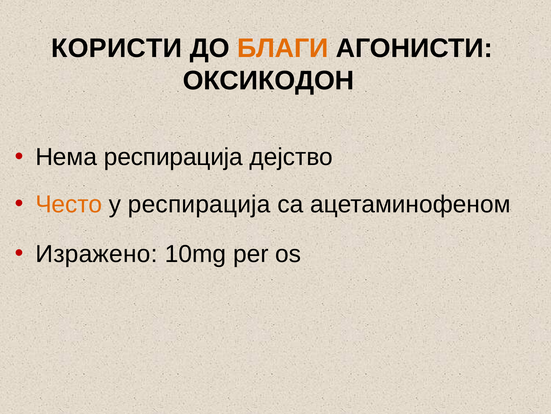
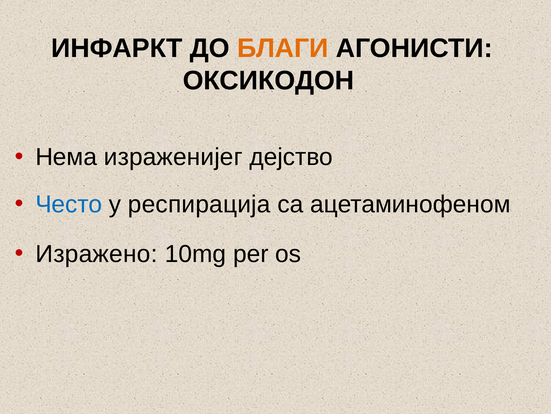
КОРИСТИ: КОРИСТИ -> ИНФАРКТ (117, 48)
Нема респирација: респирација -> израженијег (173, 157)
Често colour: orange -> blue (69, 204)
